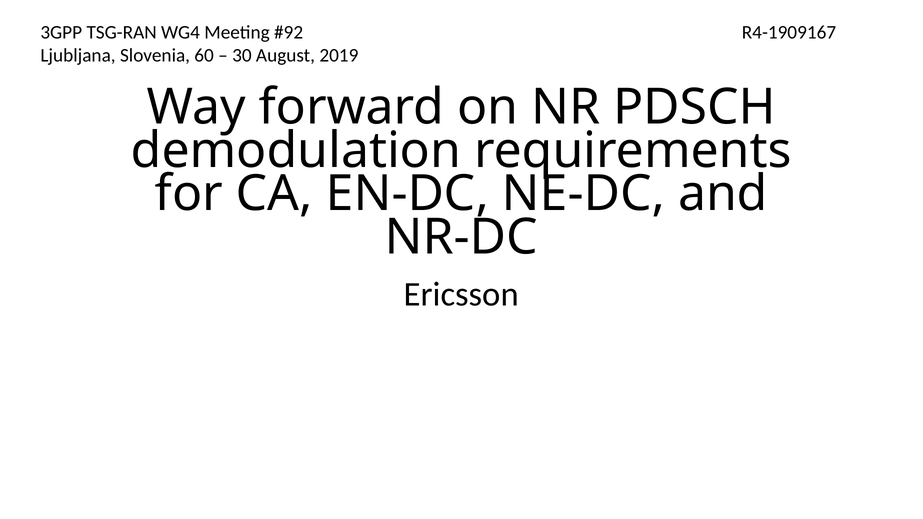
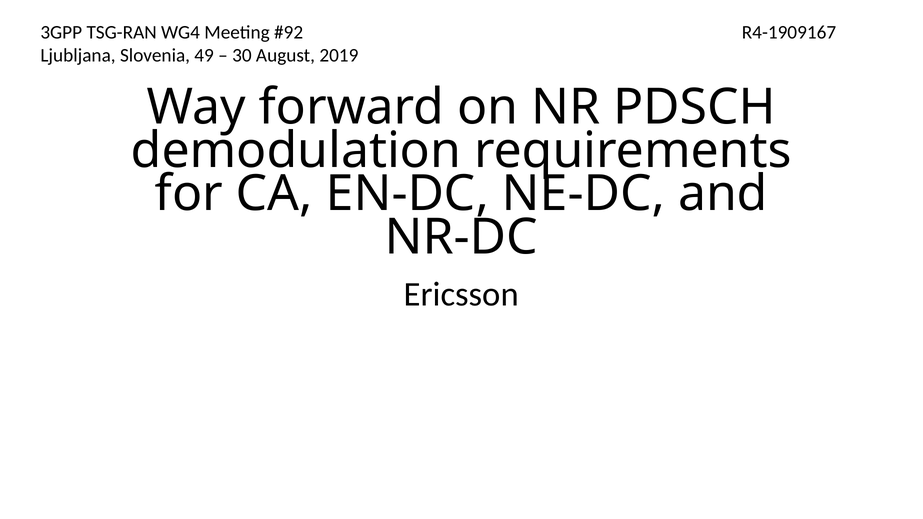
60: 60 -> 49 (204, 56)
